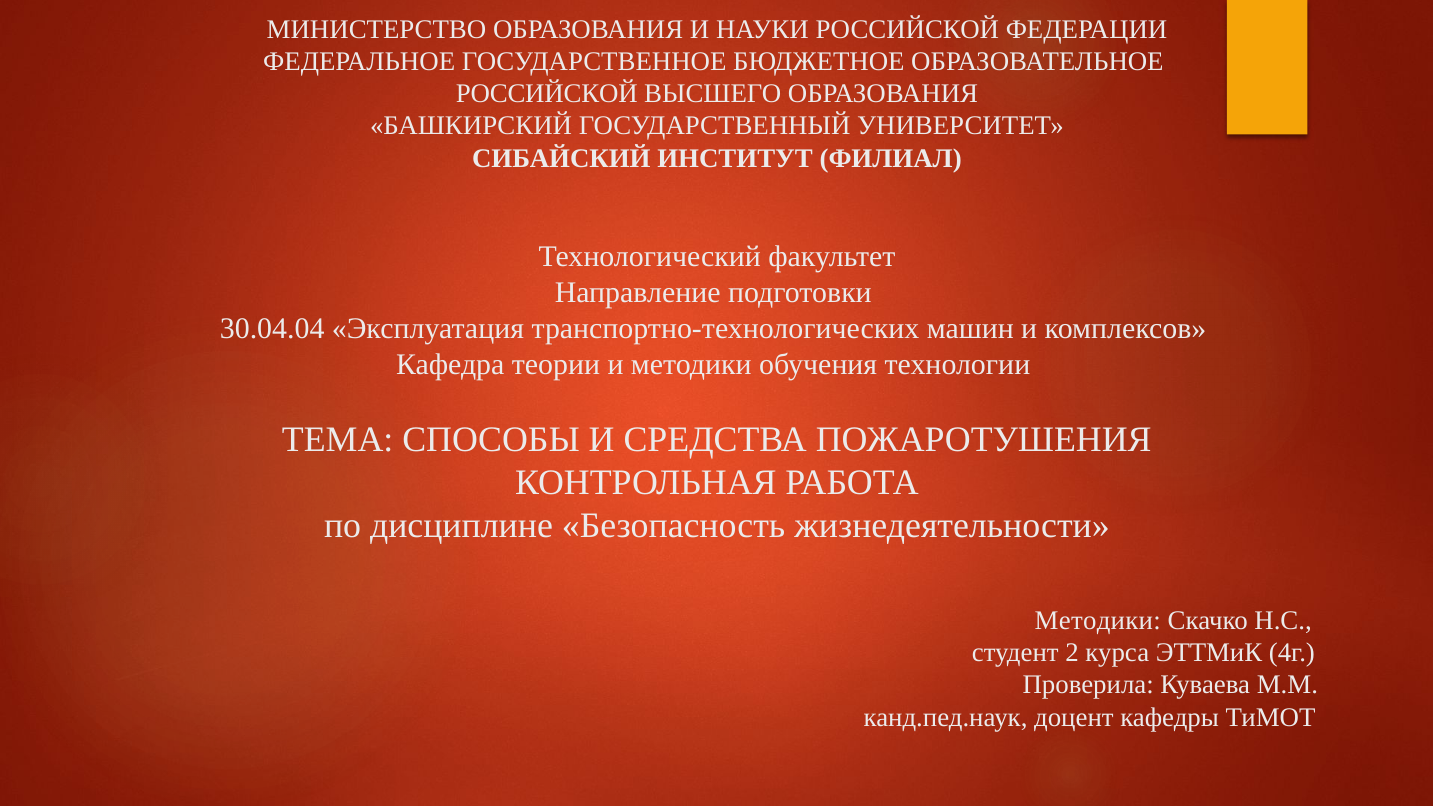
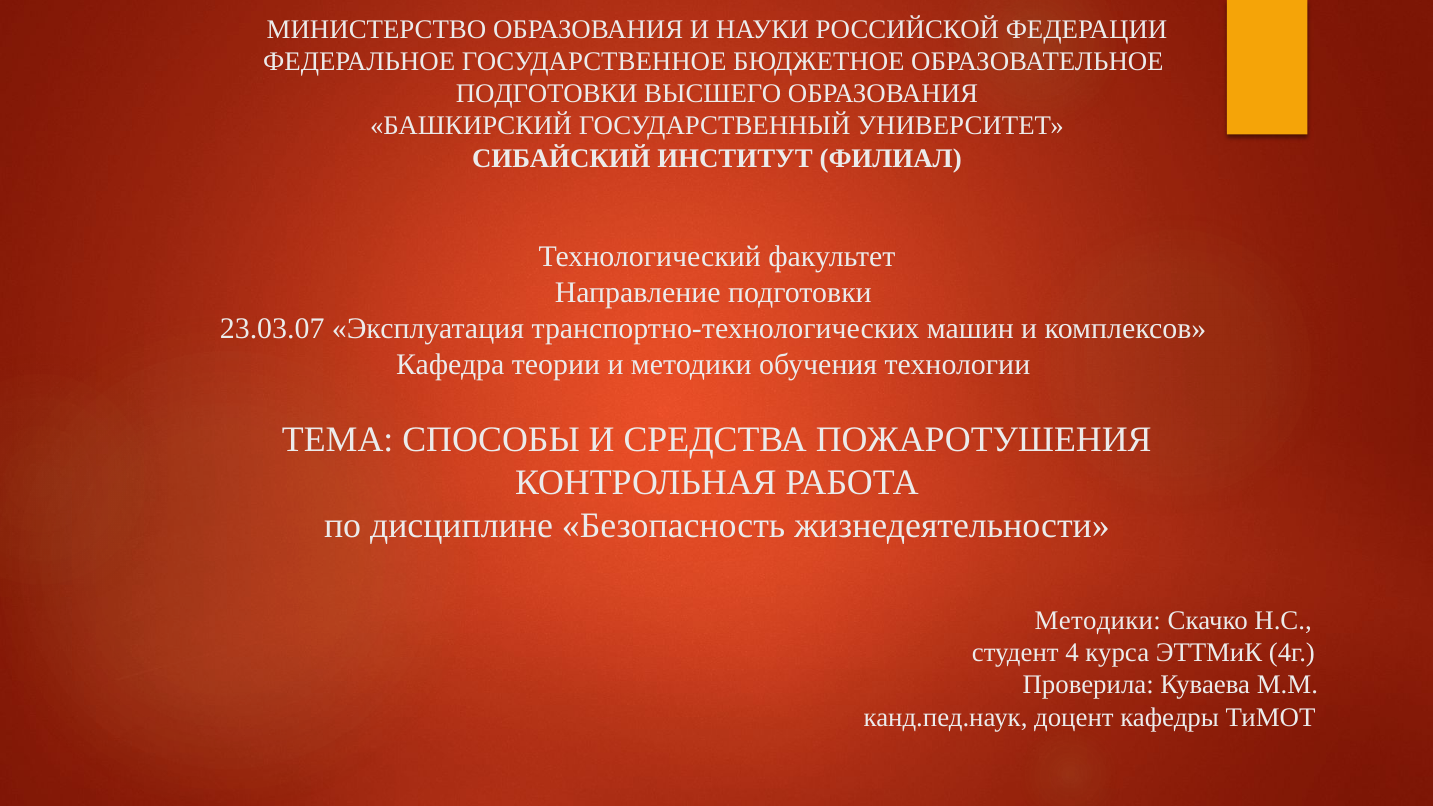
РОССИЙСКОЙ: РОССИЙСКОЙ -> ПОДГОТОВКИ (547, 94)
30.04.04: 30.04.04 -> 23.03.07 (272, 329)
2: 2 -> 4 (1072, 653)
